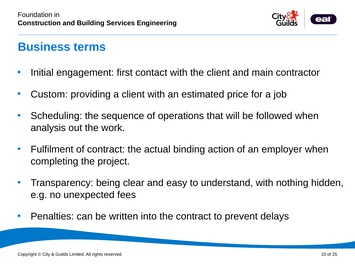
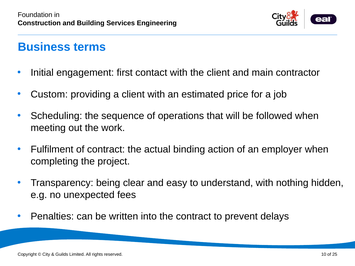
analysis: analysis -> meeting (48, 128)
